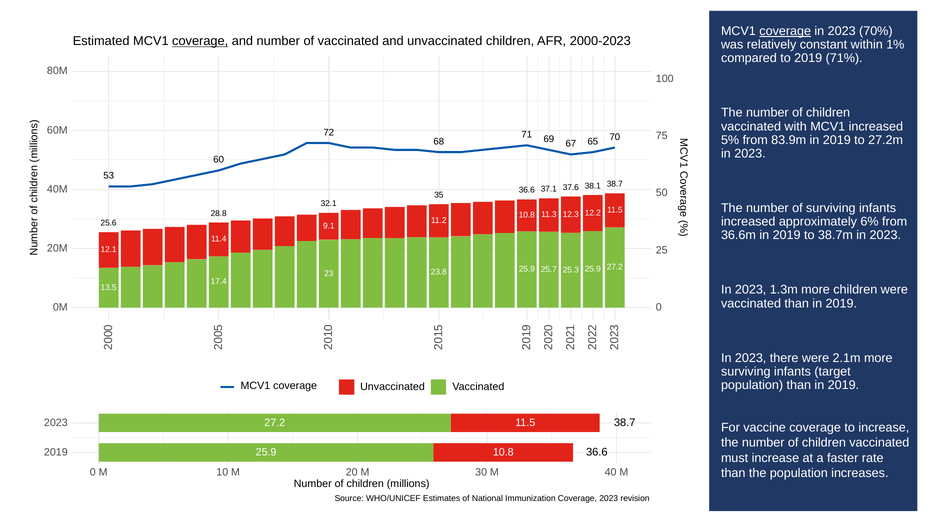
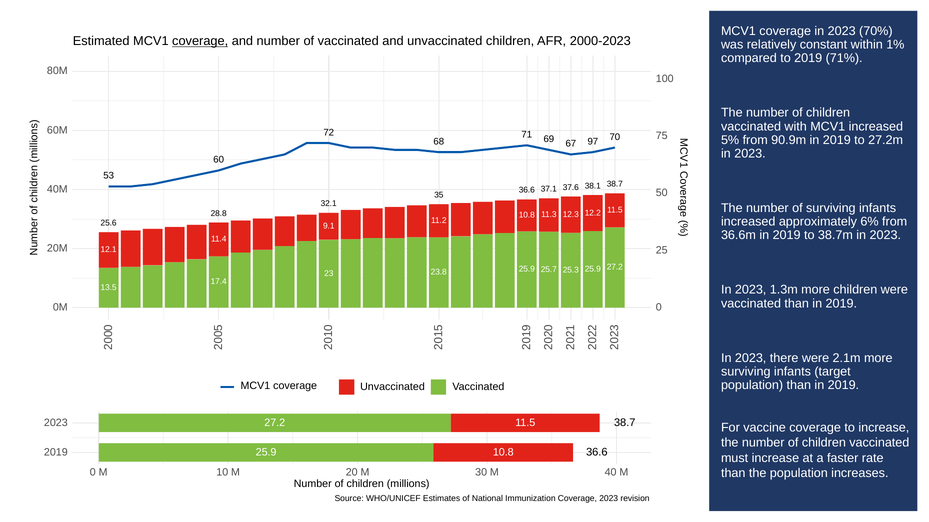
coverage underline: present -> none (785, 31)
65: 65 -> 97 (593, 142)
83.9m: 83.9m -> 90.9m (789, 140)
